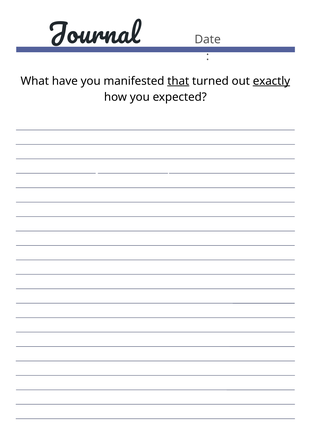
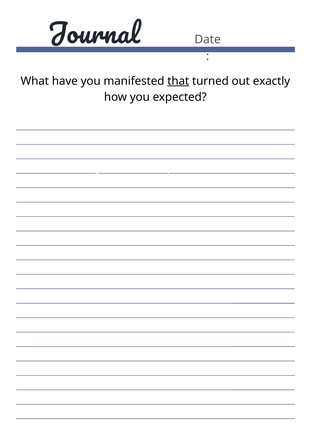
exactly underline: present -> none (271, 81)
